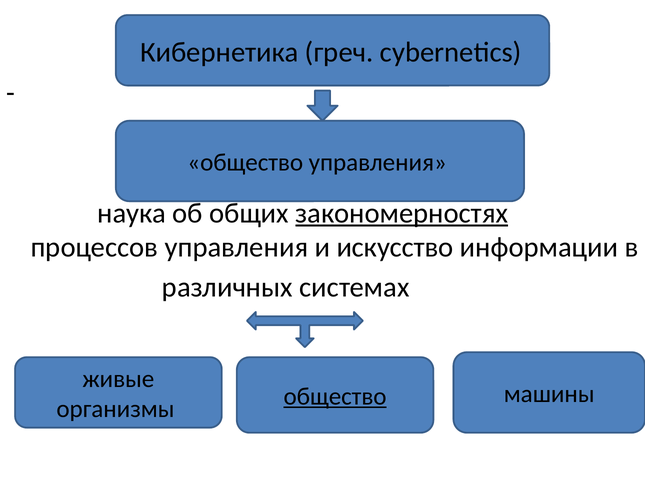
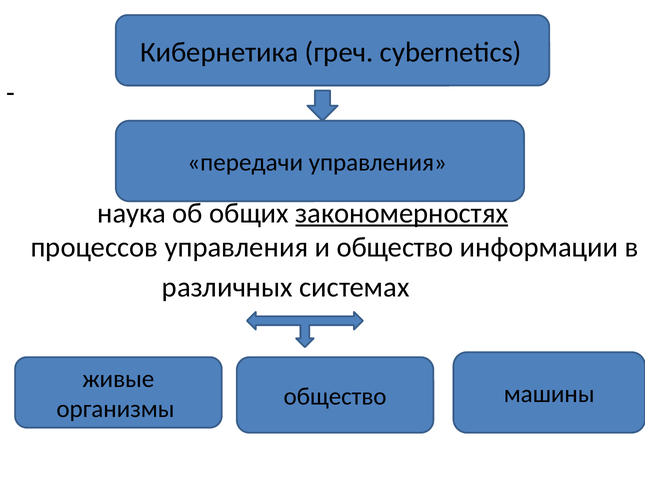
общество: общество -> передачи (245, 163)
и искусство: искусство -> общество (395, 248)
общество underline: present -> none (335, 397)
